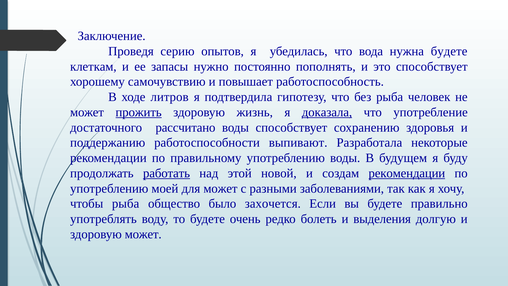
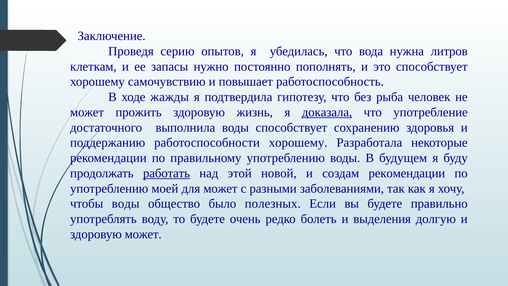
нужна будете: будете -> литров (449, 51)
литров: литров -> жажды (170, 97)
прожить underline: present -> none (139, 112)
рассчитано: рассчитано -> выполнила (185, 127)
работоспособности выпивают: выпивают -> хорошему (298, 143)
рекомендации underline: present -> none (407, 173)
чтобы рыба: рыба -> воды (126, 204)
захочется: захочется -> полезных (273, 204)
